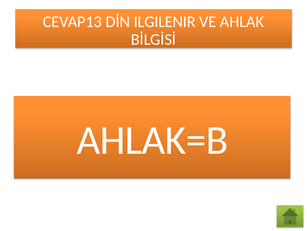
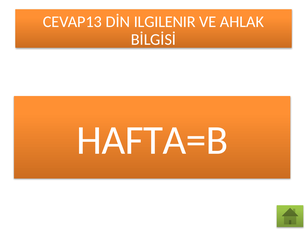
AHLAK=B: AHLAK=B -> HAFTA=B (152, 140)
